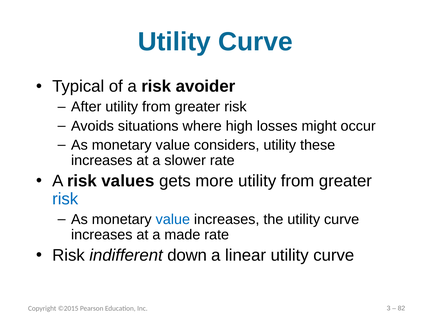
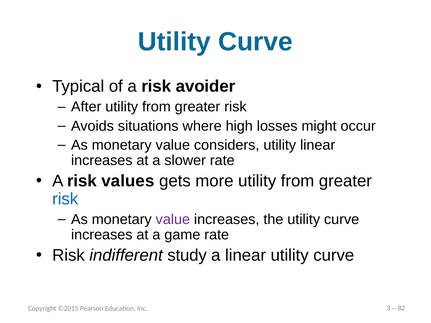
utility these: these -> linear (318, 145)
value colour: blue -> purple (173, 220)
made: made -> game (182, 235)
down: down -> study (187, 255)
